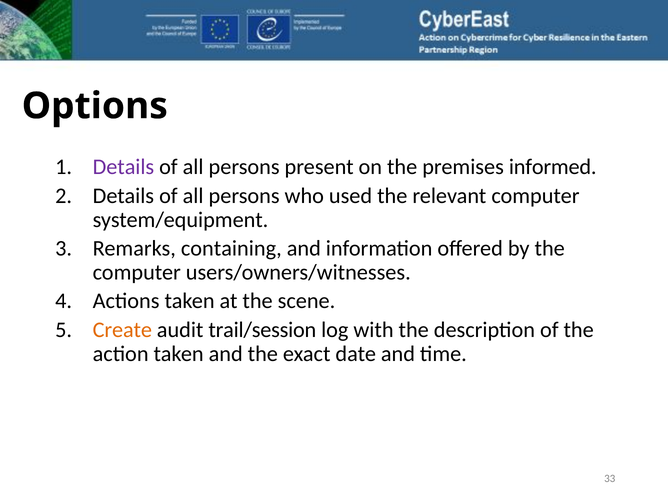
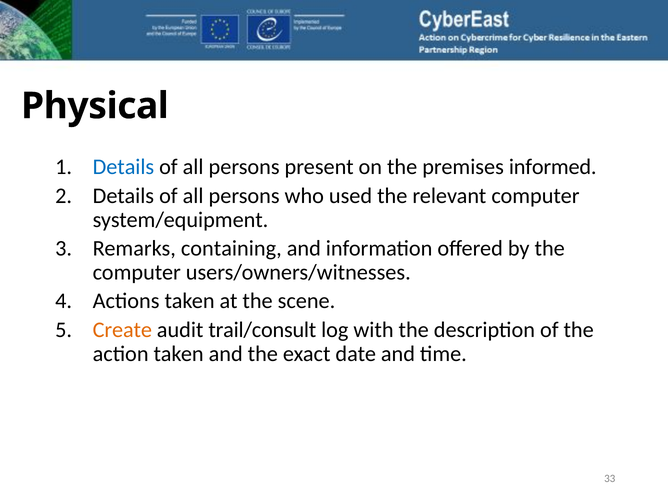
Options: Options -> Physical (95, 106)
Details colour: purple -> blue (123, 167)
trail/session: trail/session -> trail/consult (262, 330)
